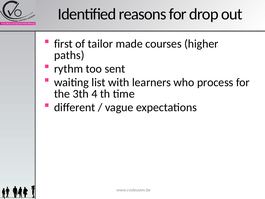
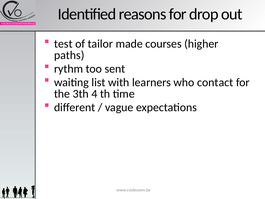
first: first -> test (63, 44)
process: process -> contact (215, 82)
